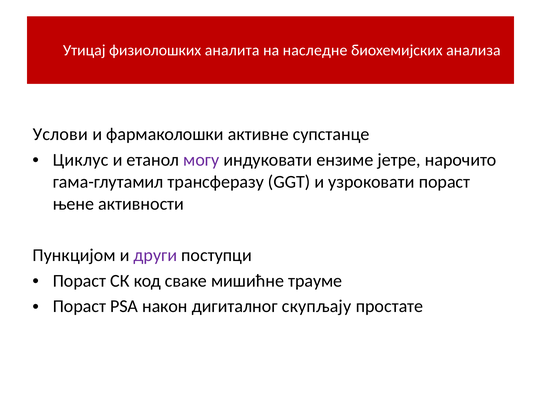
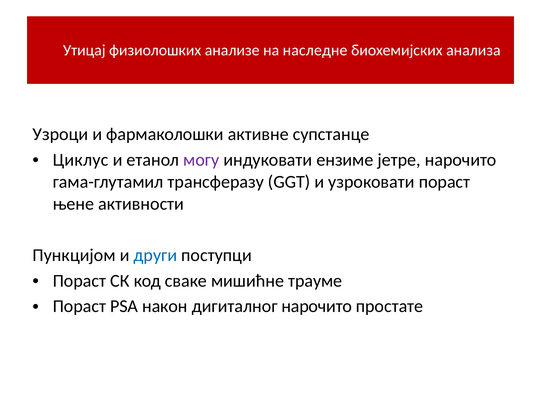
аналита: аналита -> анализе (232, 50)
Услови: Услови -> Узроци (60, 134)
други colour: purple -> blue (155, 255)
дигиталног скупљају: скупљају -> нарочито (317, 306)
